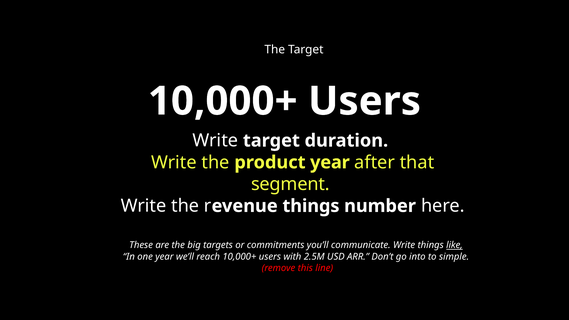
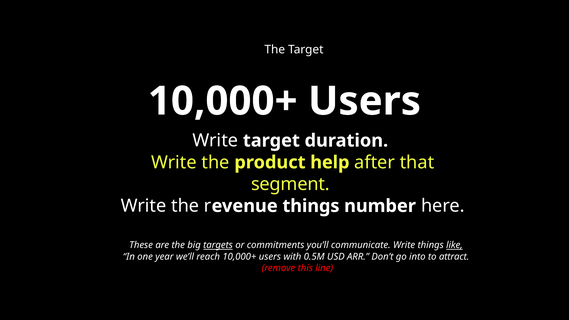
product year: year -> help (330, 162)
targets underline: none -> present (218, 245)
2.5M: 2.5M -> 0.5M (314, 257)
simple: simple -> attract (454, 257)
